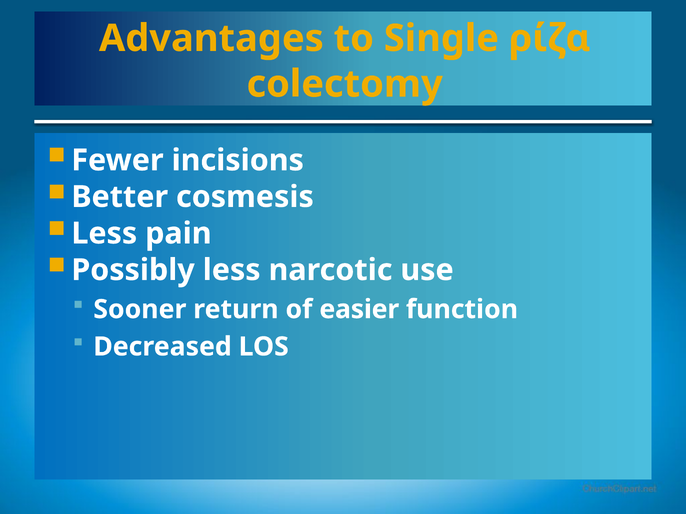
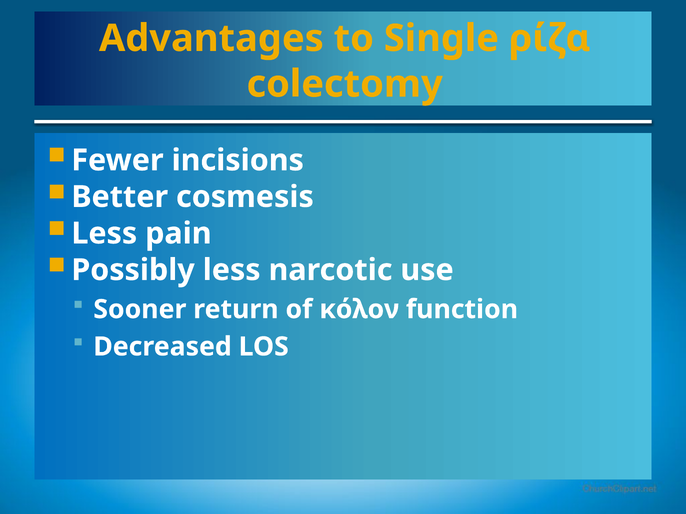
easier: easier -> κόλον (359, 310)
